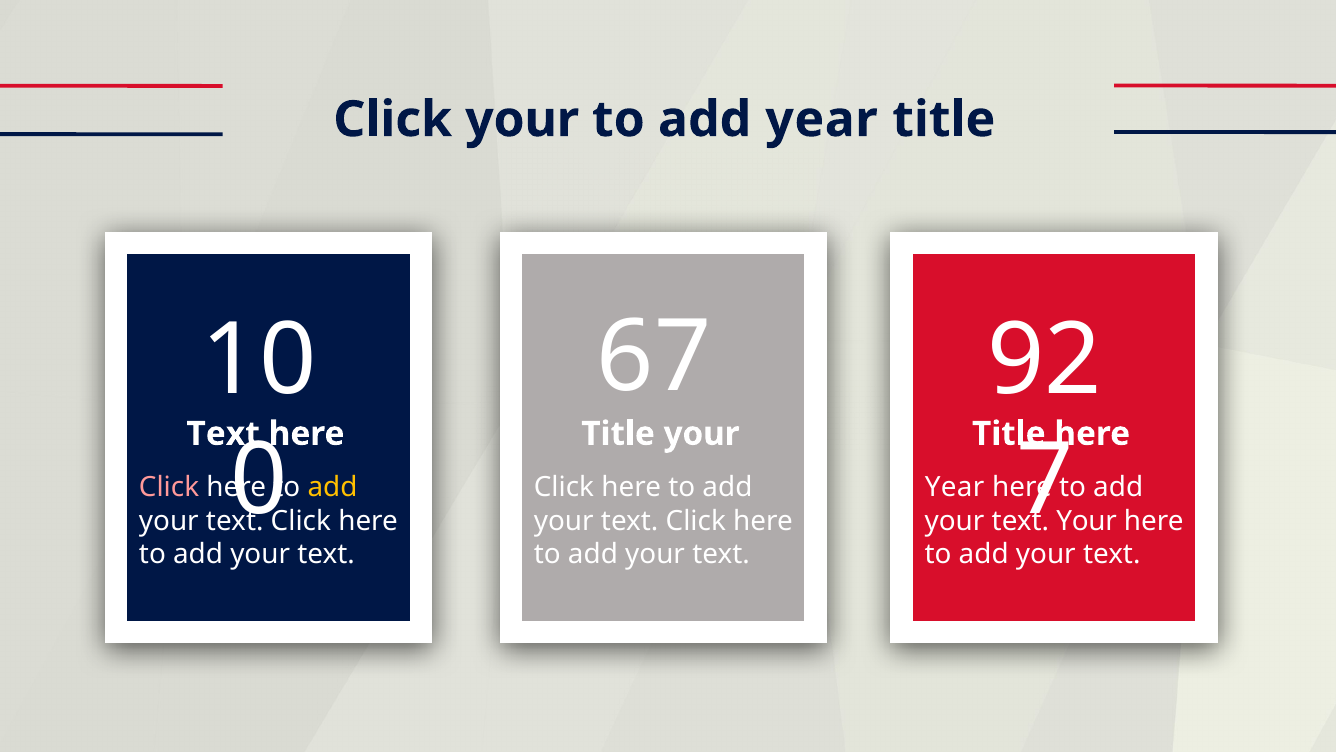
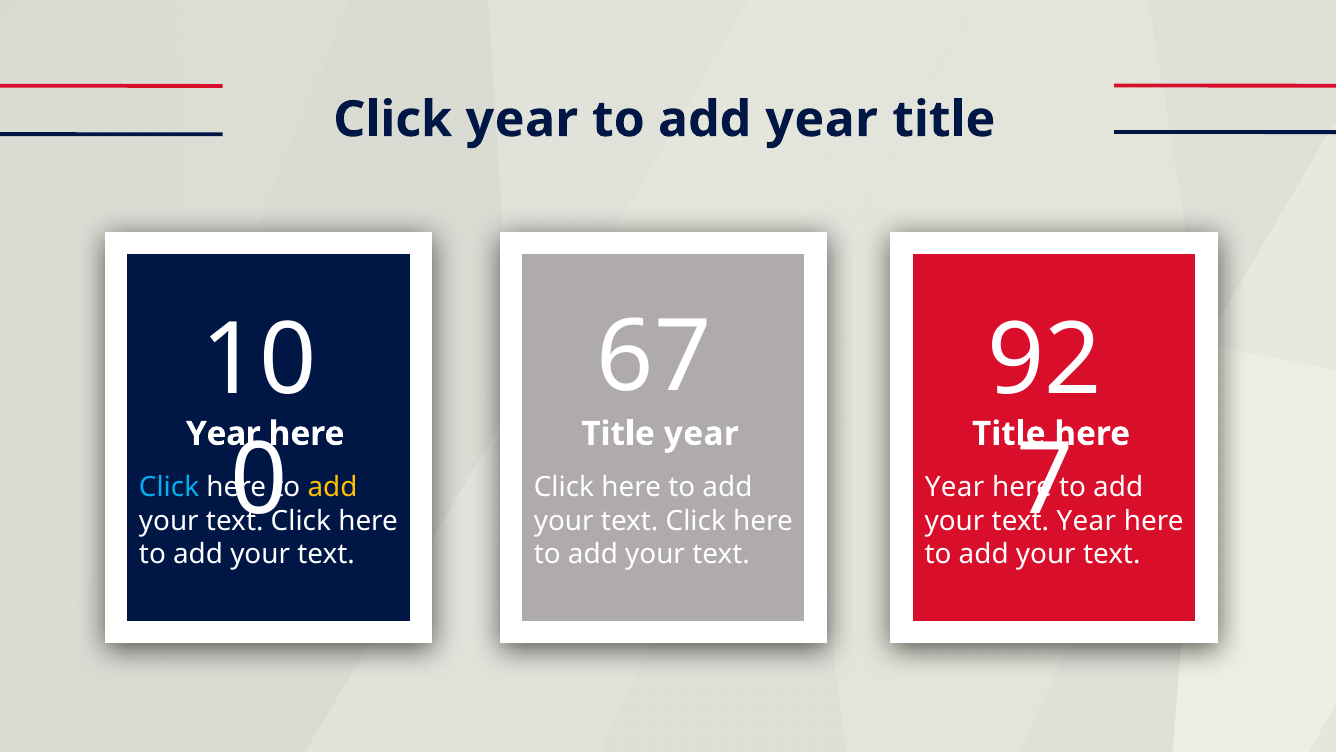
Click your: your -> year (522, 120)
Text: Text -> Year (223, 433)
Title your: your -> year (701, 433)
Click colour: pink -> light blue (169, 487)
Your: Your -> Year (1086, 521)
